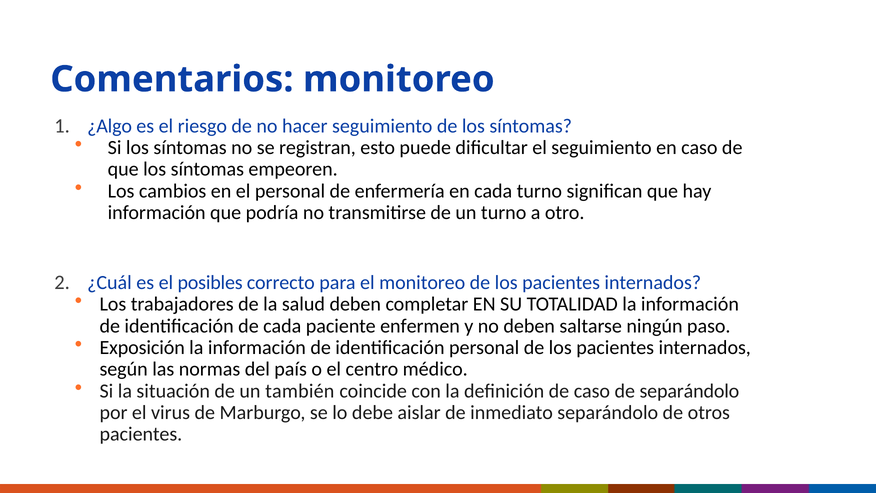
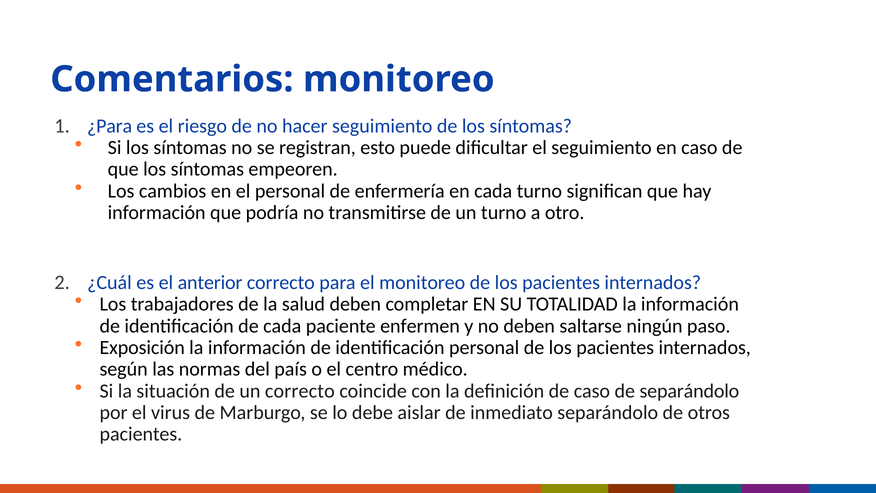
¿Algo: ¿Algo -> ¿Para (110, 126)
posibles: posibles -> anterior (210, 282)
un también: también -> correcto (300, 391)
